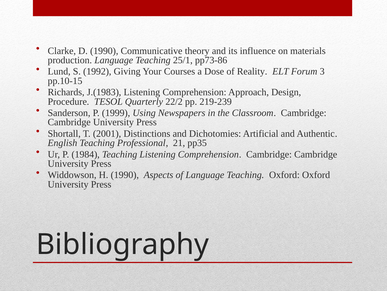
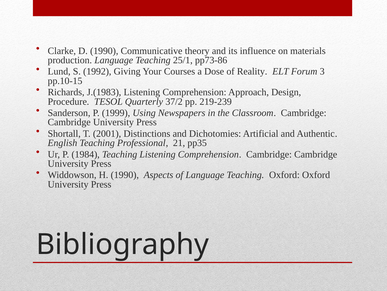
22/2: 22/2 -> 37/2 (174, 101)
